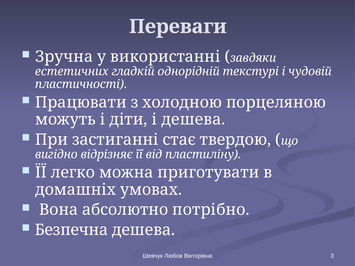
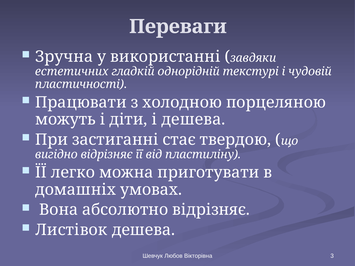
абсолютно потрібно: потрібно -> відрізняє (211, 210)
Безпечна: Безпечна -> Листівок (71, 230)
